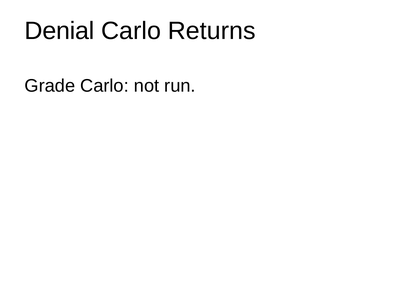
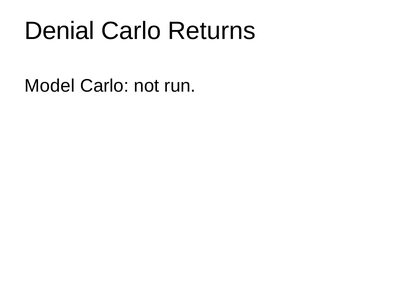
Grade: Grade -> Model (50, 86)
